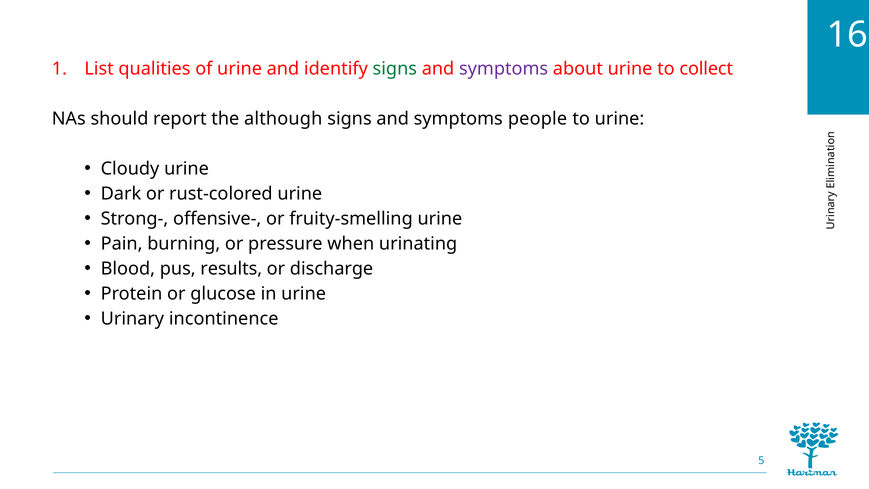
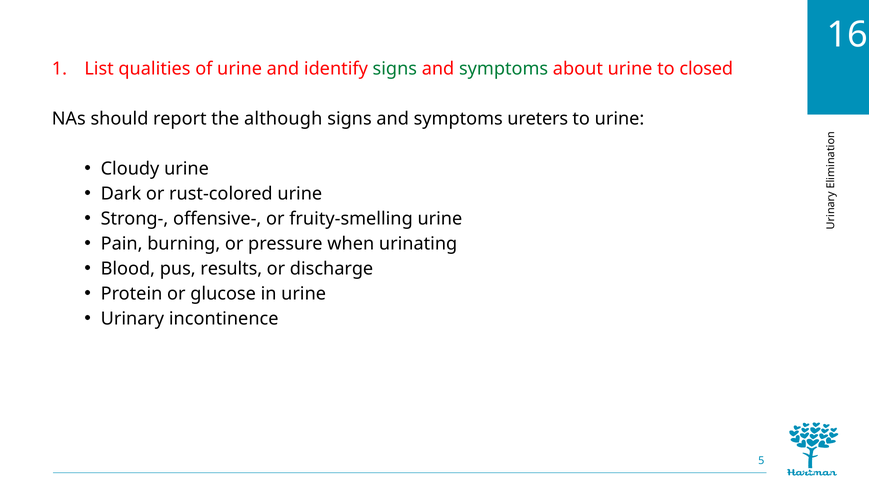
symptoms colour: purple -> green (504, 69)
collect: collect -> closed (706, 69)
people: people -> ureters (538, 119)
